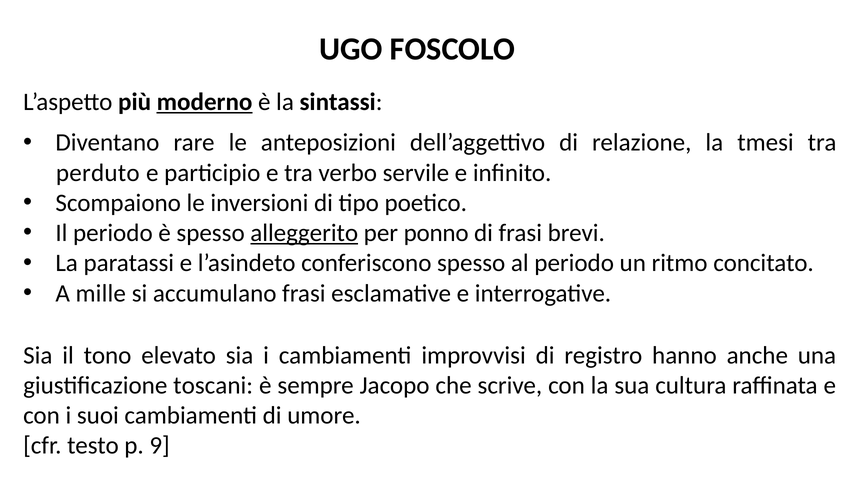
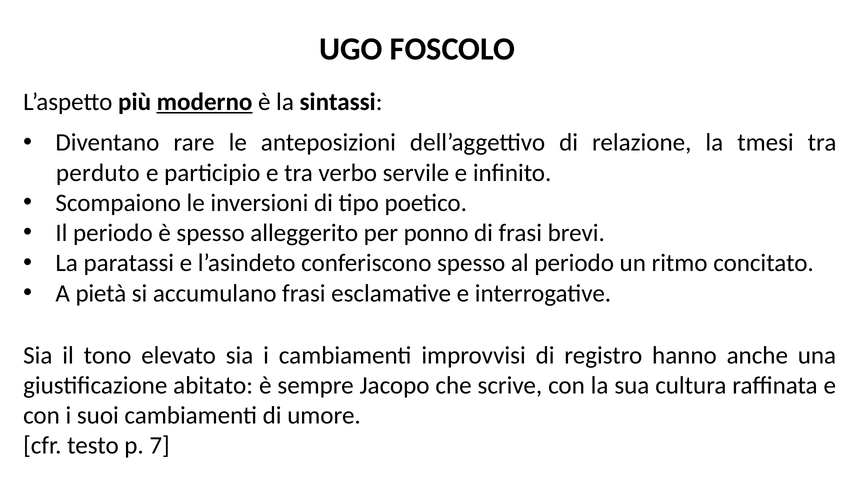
alleggerito underline: present -> none (304, 233)
mille: mille -> pietà (101, 293)
toscani: toscani -> abitato (213, 385)
9: 9 -> 7 (160, 445)
